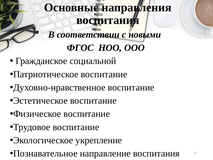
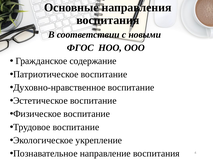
социальной: социальной -> содержание (93, 61)
